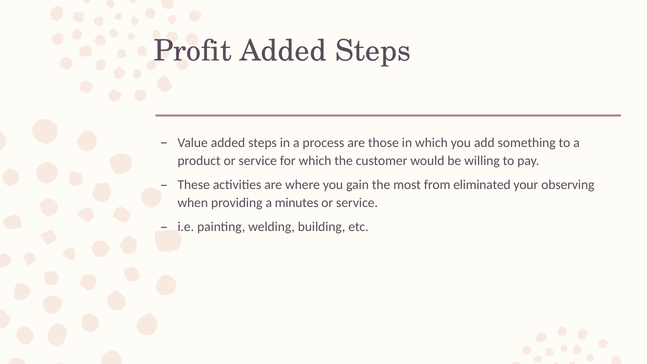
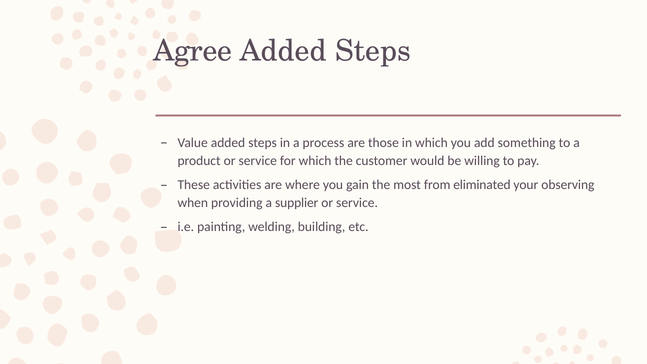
Profit: Profit -> Agree (193, 51)
minutes: minutes -> supplier (297, 203)
